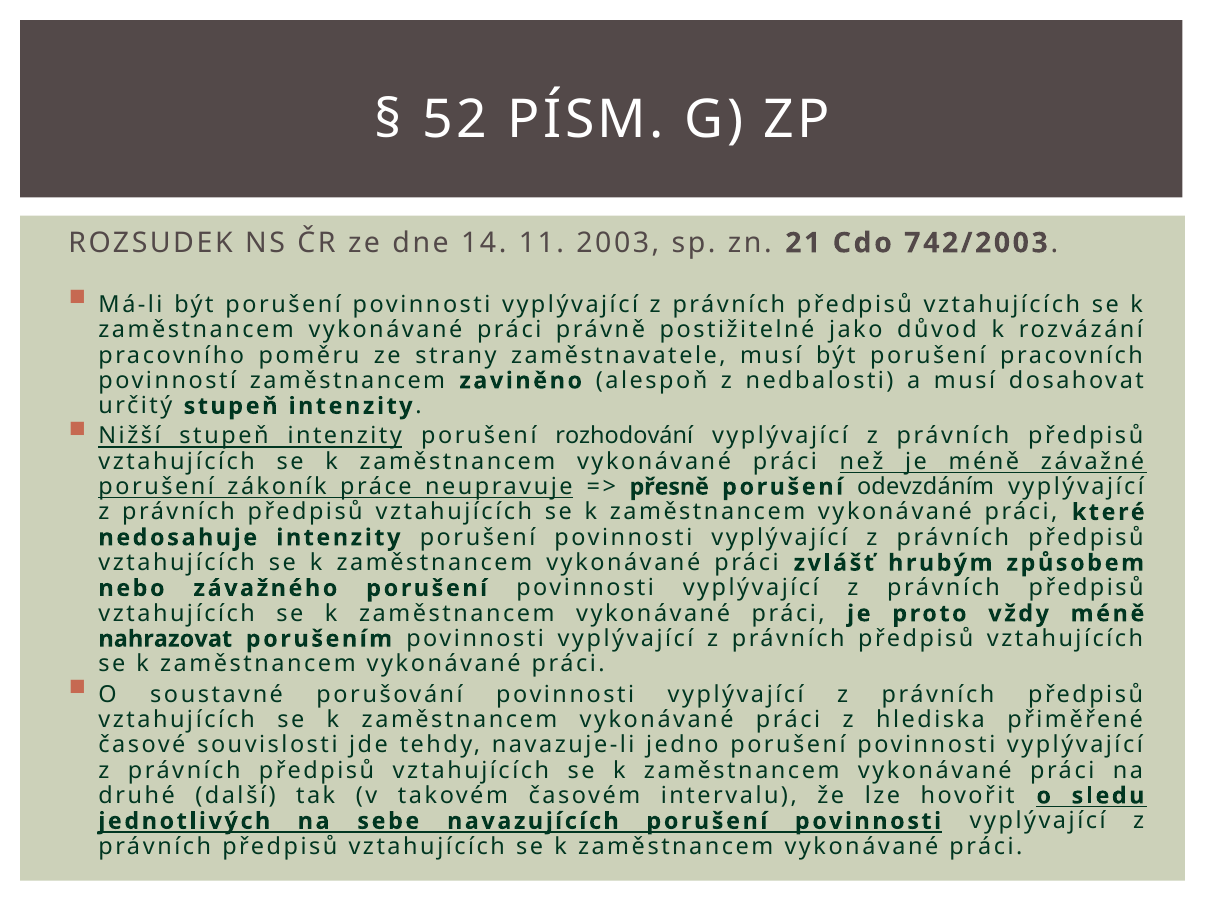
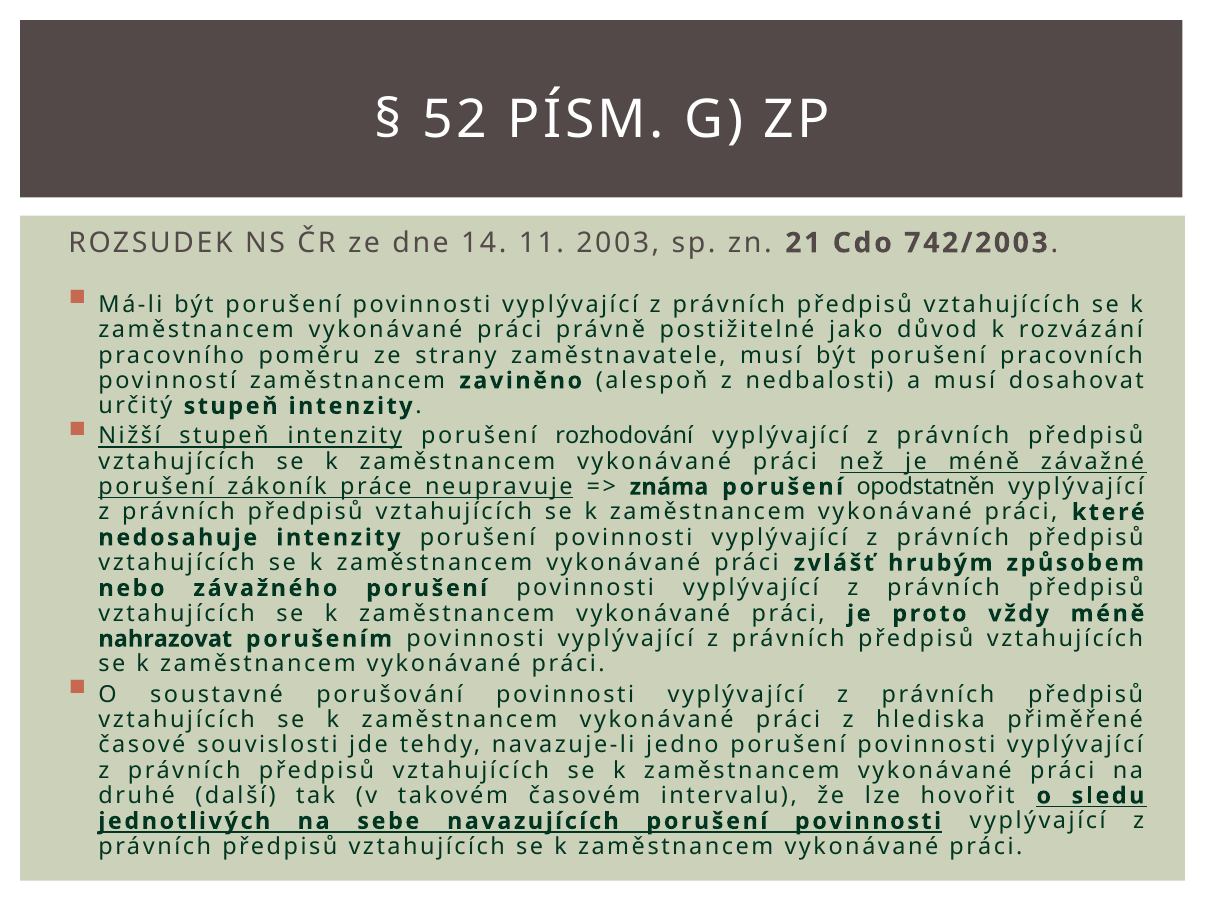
přesně: přesně -> známa (669, 487)
odevzdáním: odevzdáním -> opodstatněn (926, 487)
